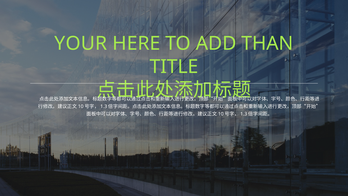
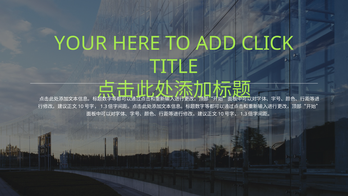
THAN: THAN -> CLICK (267, 43)
